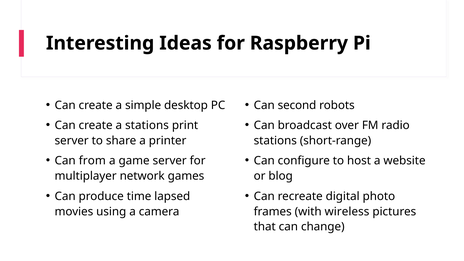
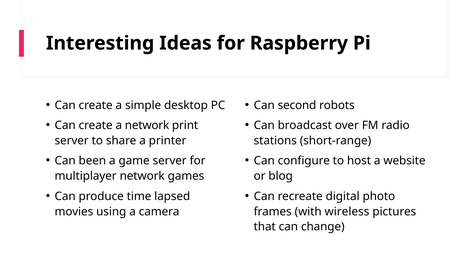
a stations: stations -> network (147, 125)
from: from -> been (92, 161)
